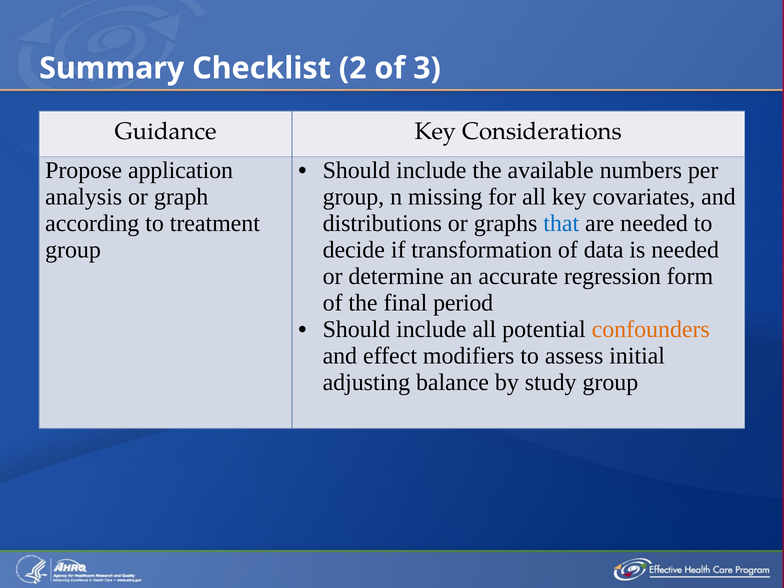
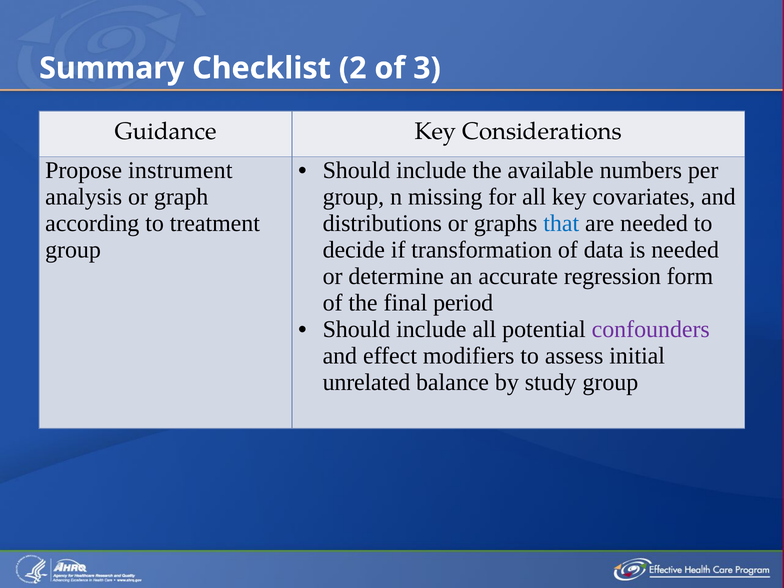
application: application -> instrument (180, 170)
confounders colour: orange -> purple (651, 329)
adjusting: adjusting -> unrelated (366, 382)
